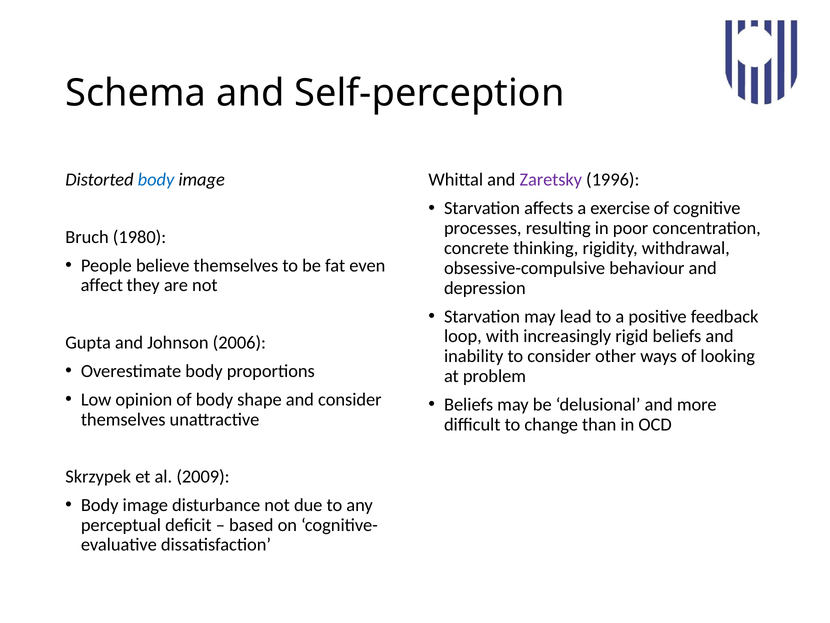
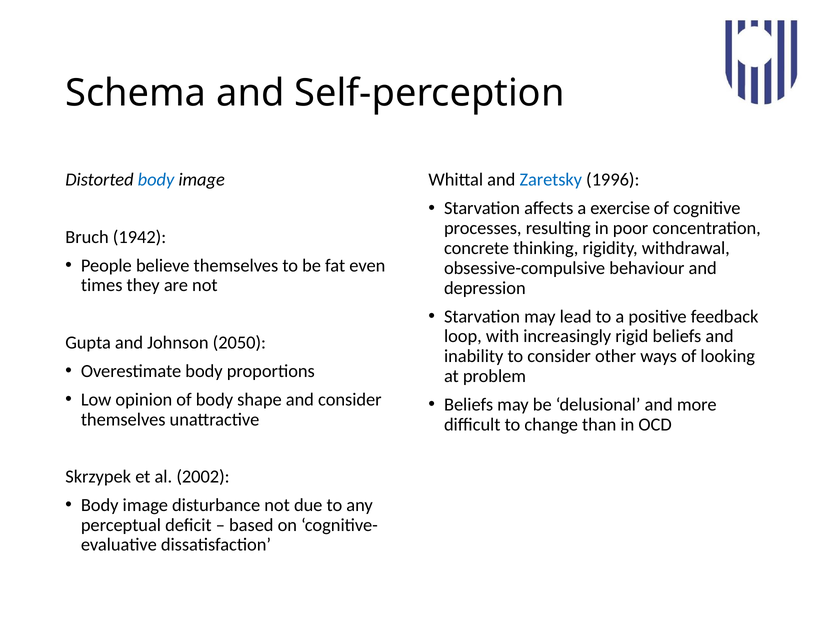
Zaretsky colour: purple -> blue (551, 180)
1980: 1980 -> 1942 (140, 237)
affect: affect -> times (102, 285)
2006: 2006 -> 2050 (239, 342)
2009: 2009 -> 2002 (203, 476)
